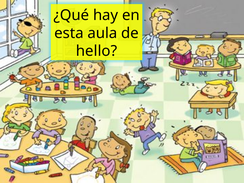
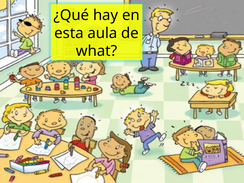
hello: hello -> what (97, 51)
